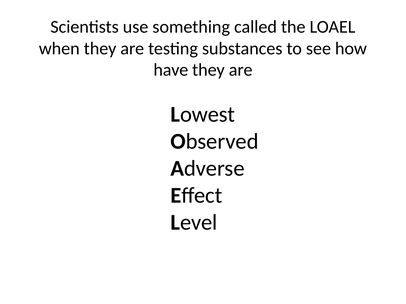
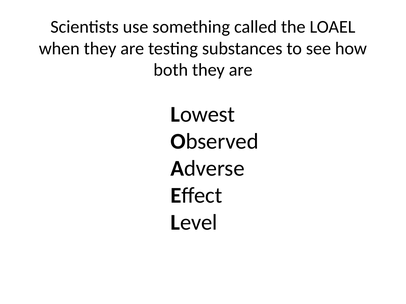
have: have -> both (171, 70)
